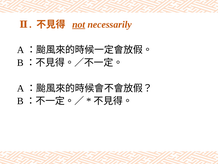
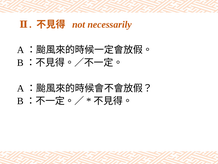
not underline: present -> none (79, 24)
